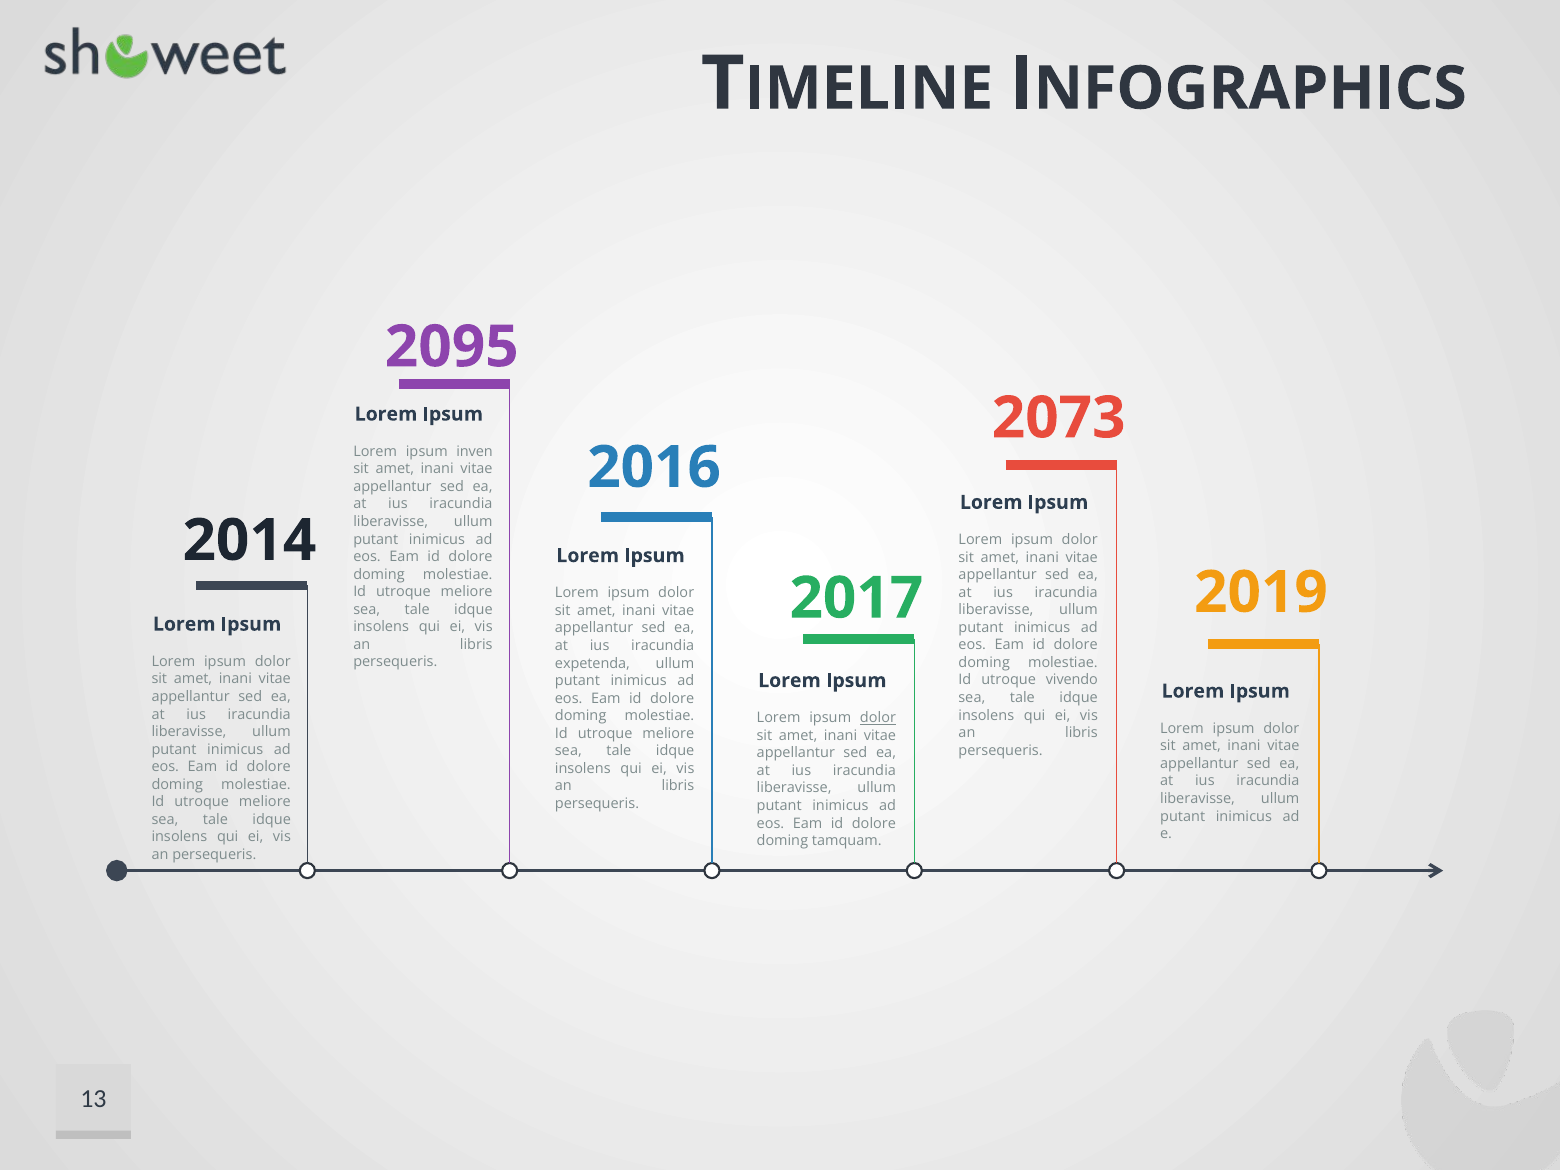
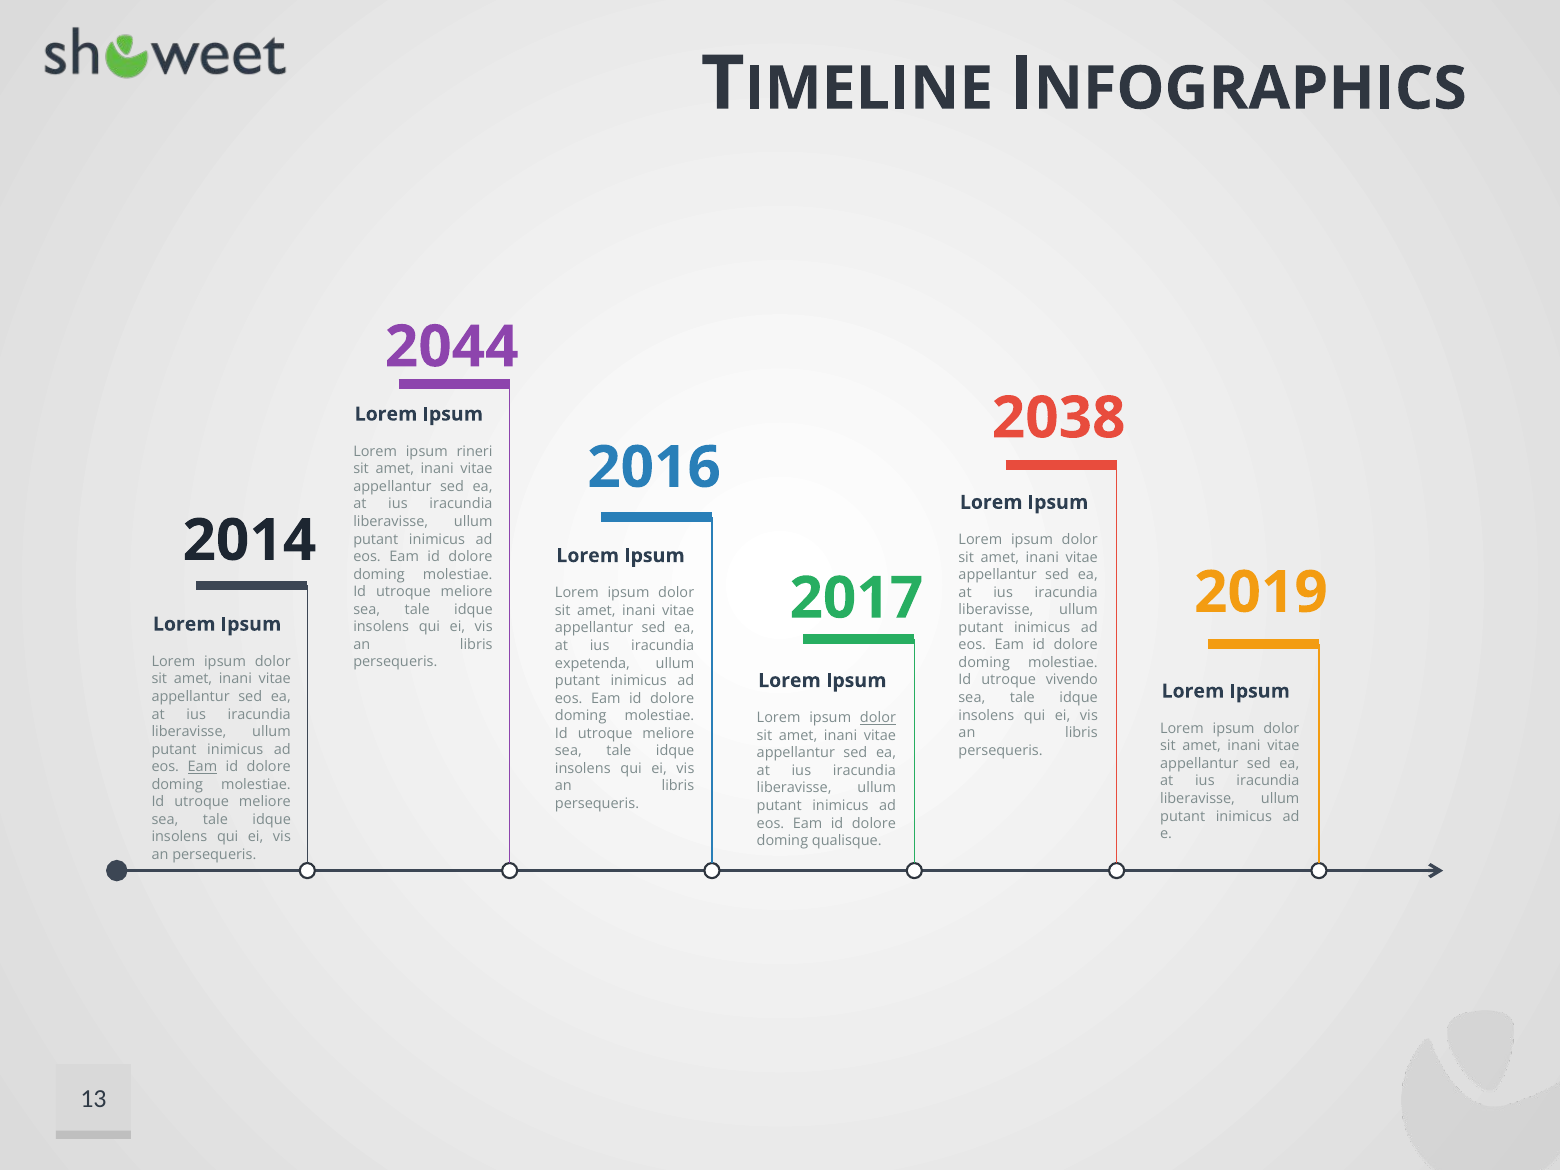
2095: 2095 -> 2044 (452, 347)
2073: 2073 -> 2038 (1059, 418)
inven: inven -> rineri (475, 451)
Eam underline: none -> present (202, 767)
tamquam: tamquam -> qualisque (847, 841)
